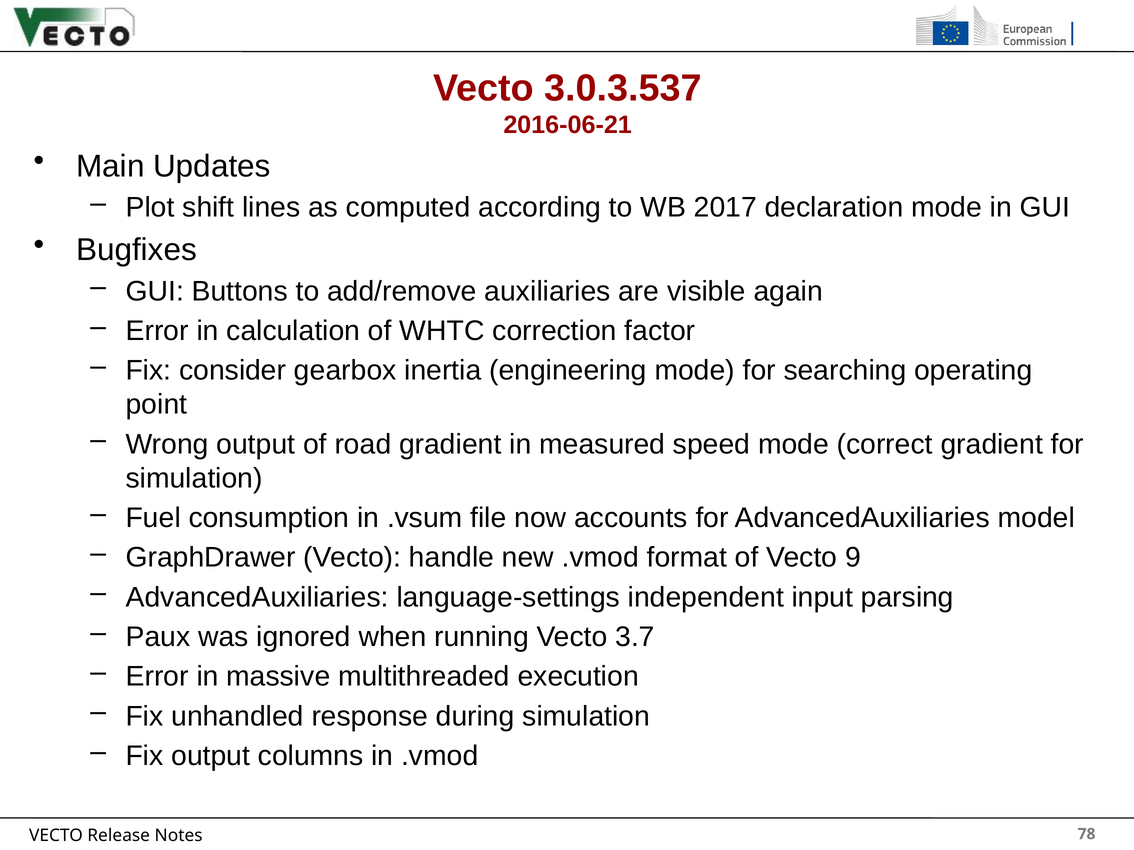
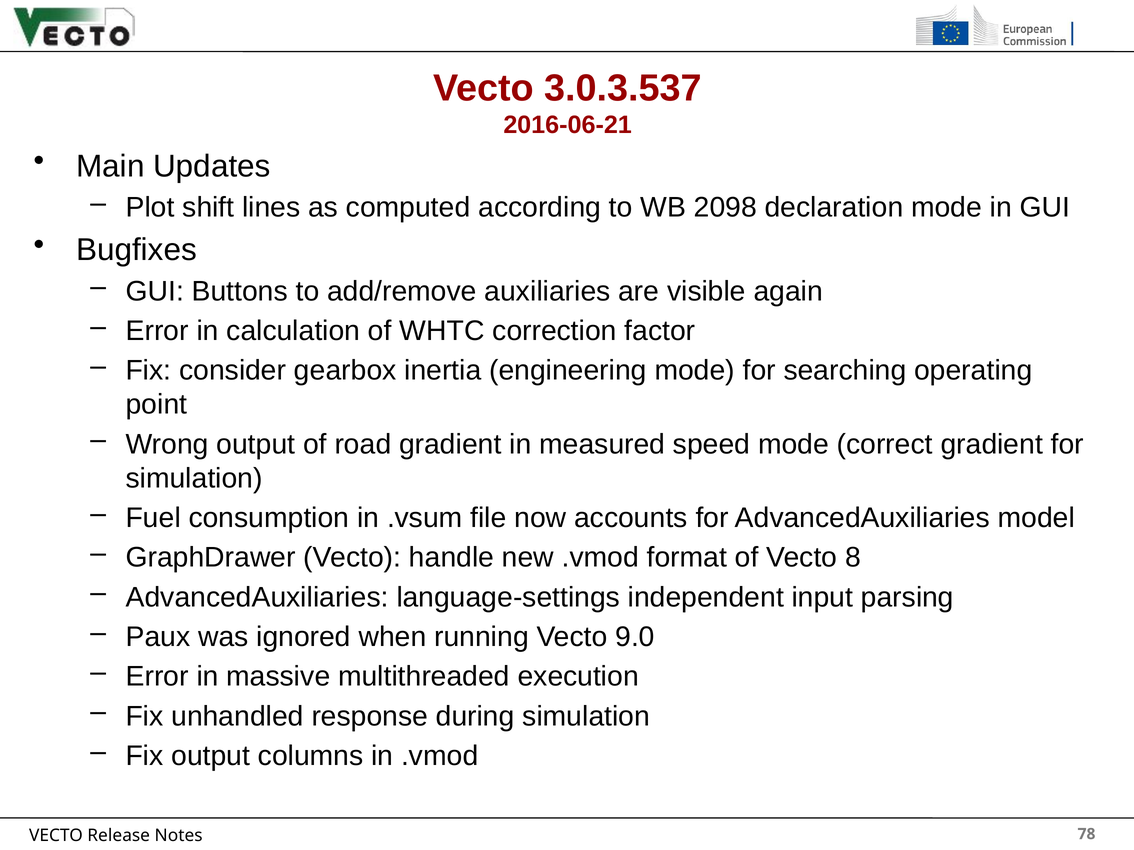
2017: 2017 -> 2098 (725, 208)
9: 9 -> 8 (853, 558)
3.7: 3.7 -> 9.0 (635, 637)
